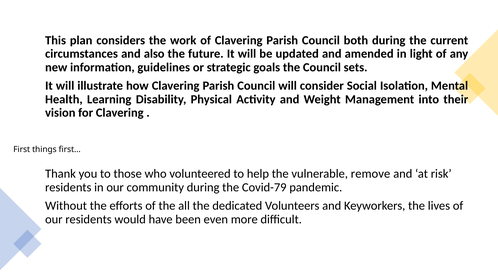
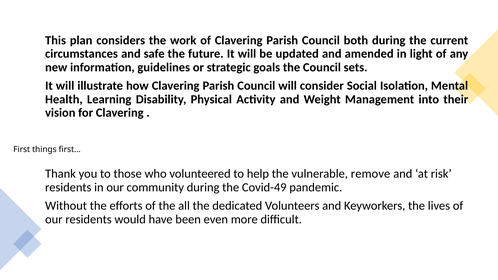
also: also -> safe (154, 54)
Covid-79: Covid-79 -> Covid-49 (264, 187)
